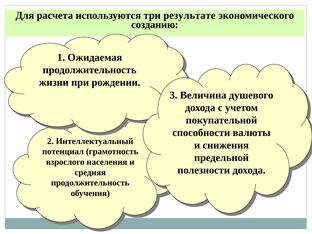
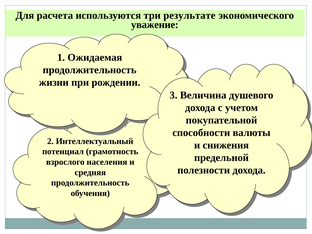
созданию: созданию -> уважение (155, 25)
